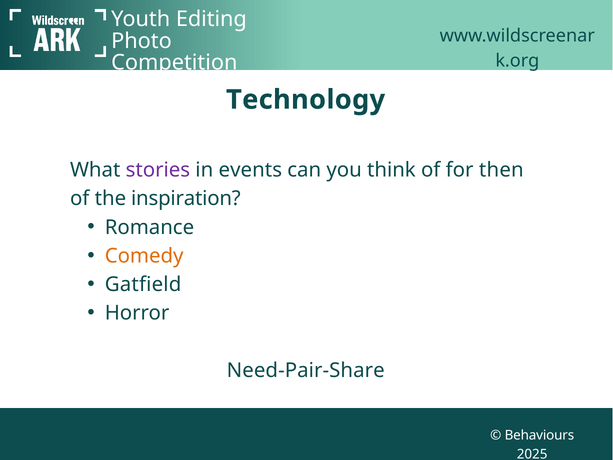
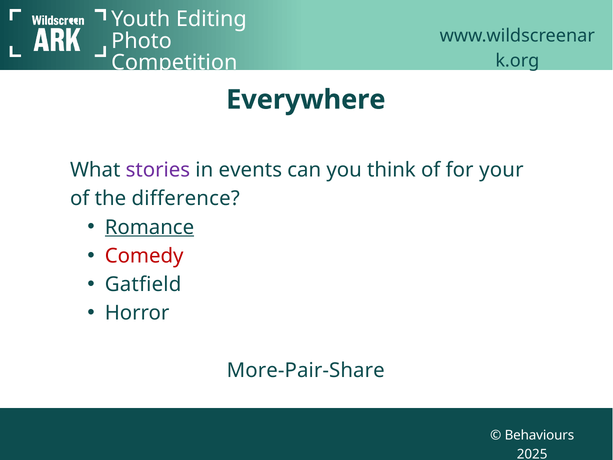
Technology: Technology -> Everywhere (306, 100)
then: then -> your (501, 170)
inspiration: inspiration -> difference (186, 199)
Romance underline: none -> present (149, 227)
Comedy colour: orange -> red (144, 256)
Need-Pair-Share: Need-Pair-Share -> More-Pair-Share (306, 370)
